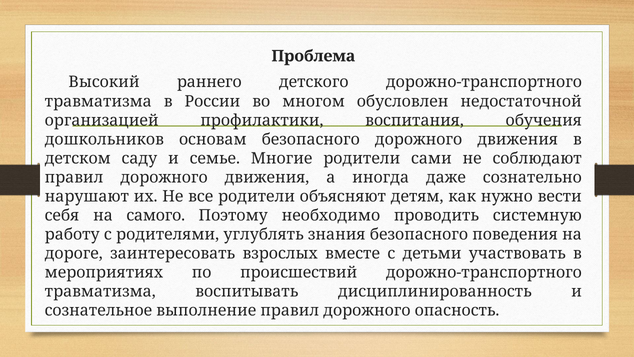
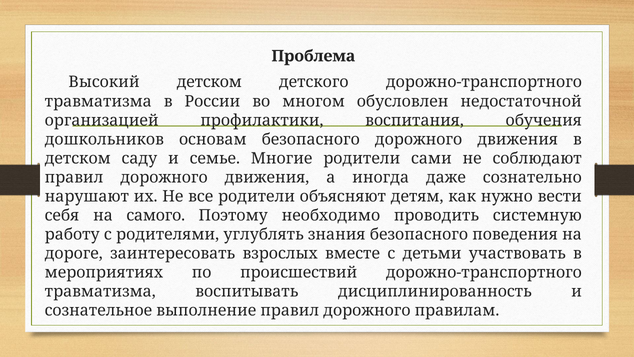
Высокий раннего: раннего -> детском (209, 82)
опасность: опасность -> правилам (457, 310)
